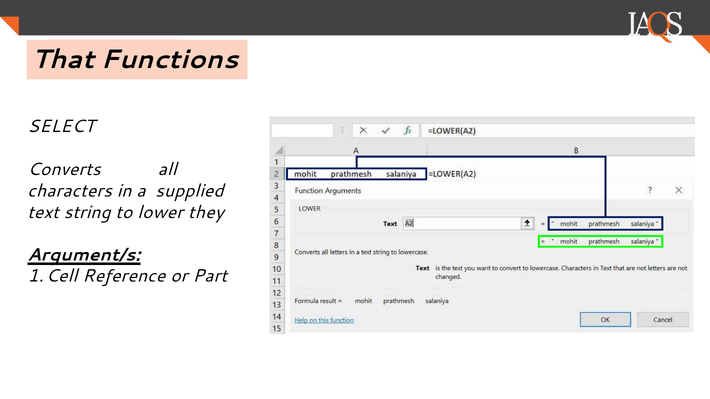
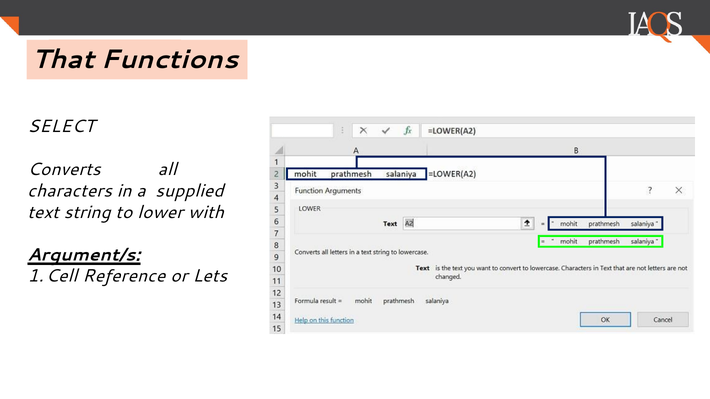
they: they -> with (206, 212)
Part: Part -> Lets (210, 276)
